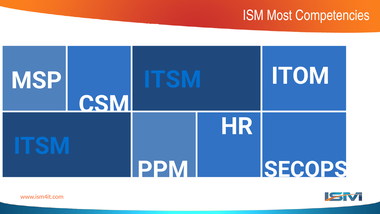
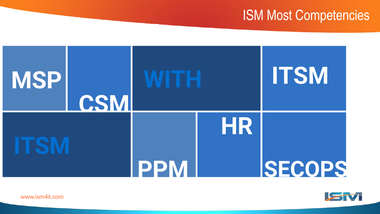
ITOM: ITOM -> ITSM (300, 76)
ITSM: ITSM -> WITH (173, 79)
